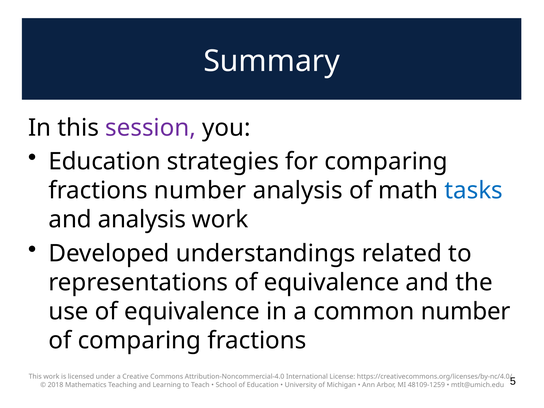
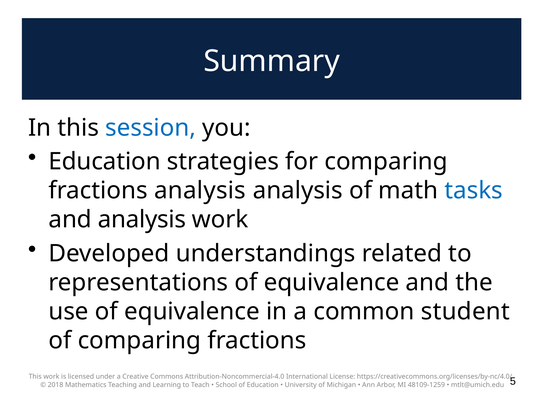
session colour: purple -> blue (151, 128)
fractions number: number -> analysis (200, 191)
common number: number -> student (465, 312)
